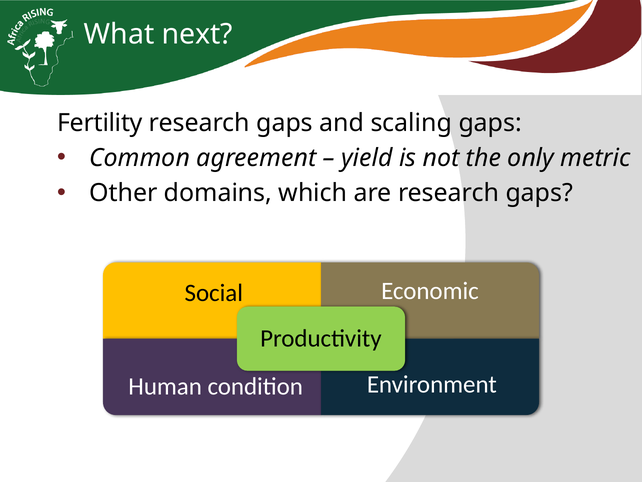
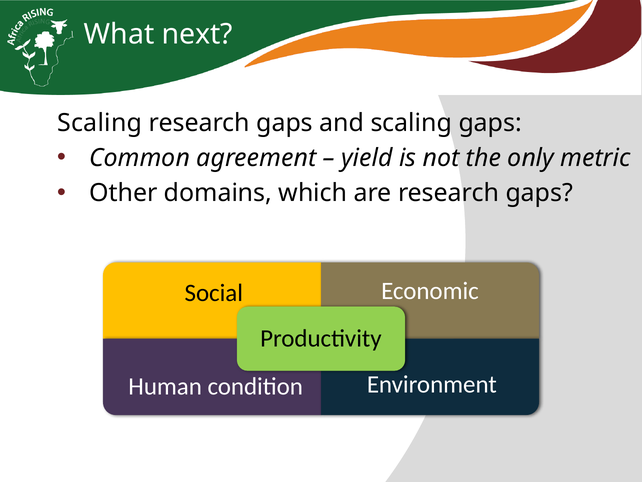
Fertility: Fertility -> Scaling (100, 123)
